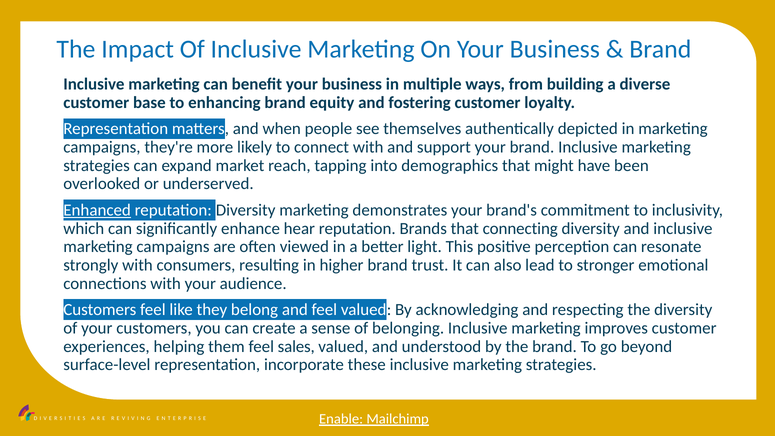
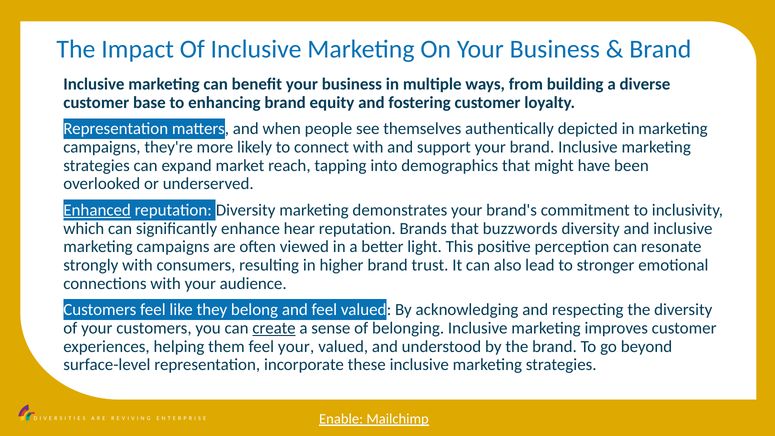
connecting: connecting -> buzzwords (520, 228)
create underline: none -> present (274, 328)
feel sales: sales -> your (296, 346)
